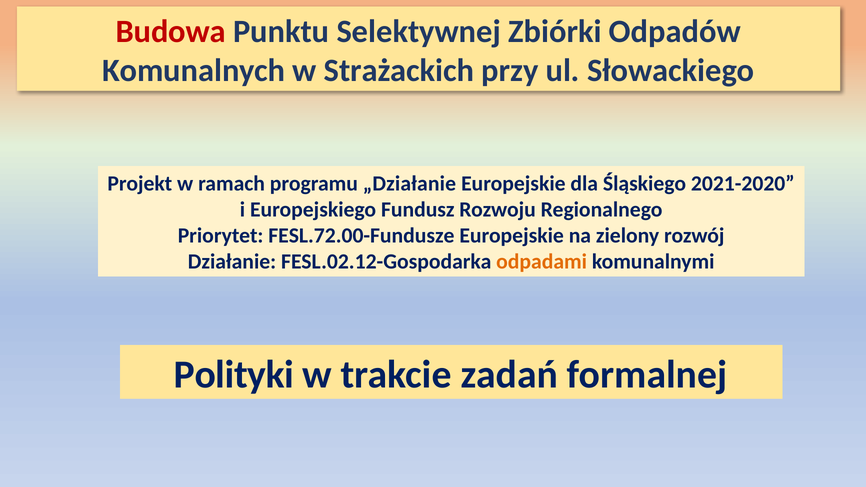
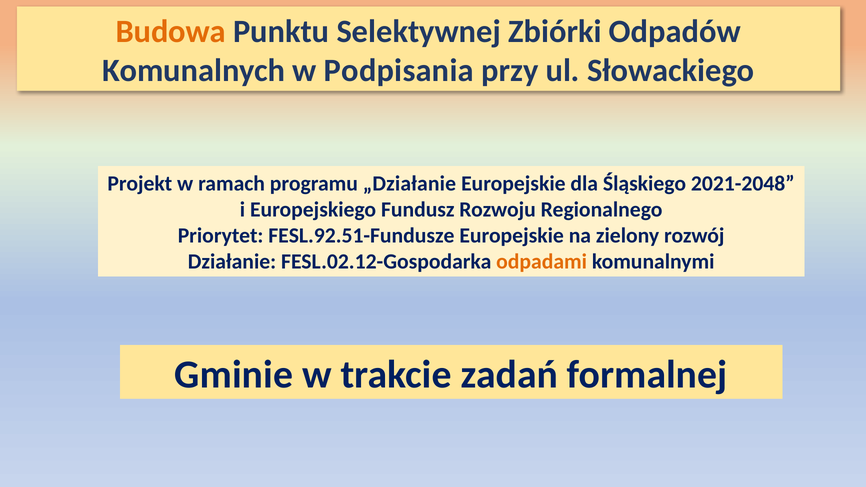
Budowa colour: red -> orange (171, 31)
Strażackich: Strażackich -> Podpisania (399, 70)
2021-2020: 2021-2020 -> 2021-2048 (743, 184)
FESL.72.00-Fundusze: FESL.72.00-Fundusze -> FESL.92.51-Fundusze (361, 236)
Polityki: Polityki -> Gminie (234, 375)
